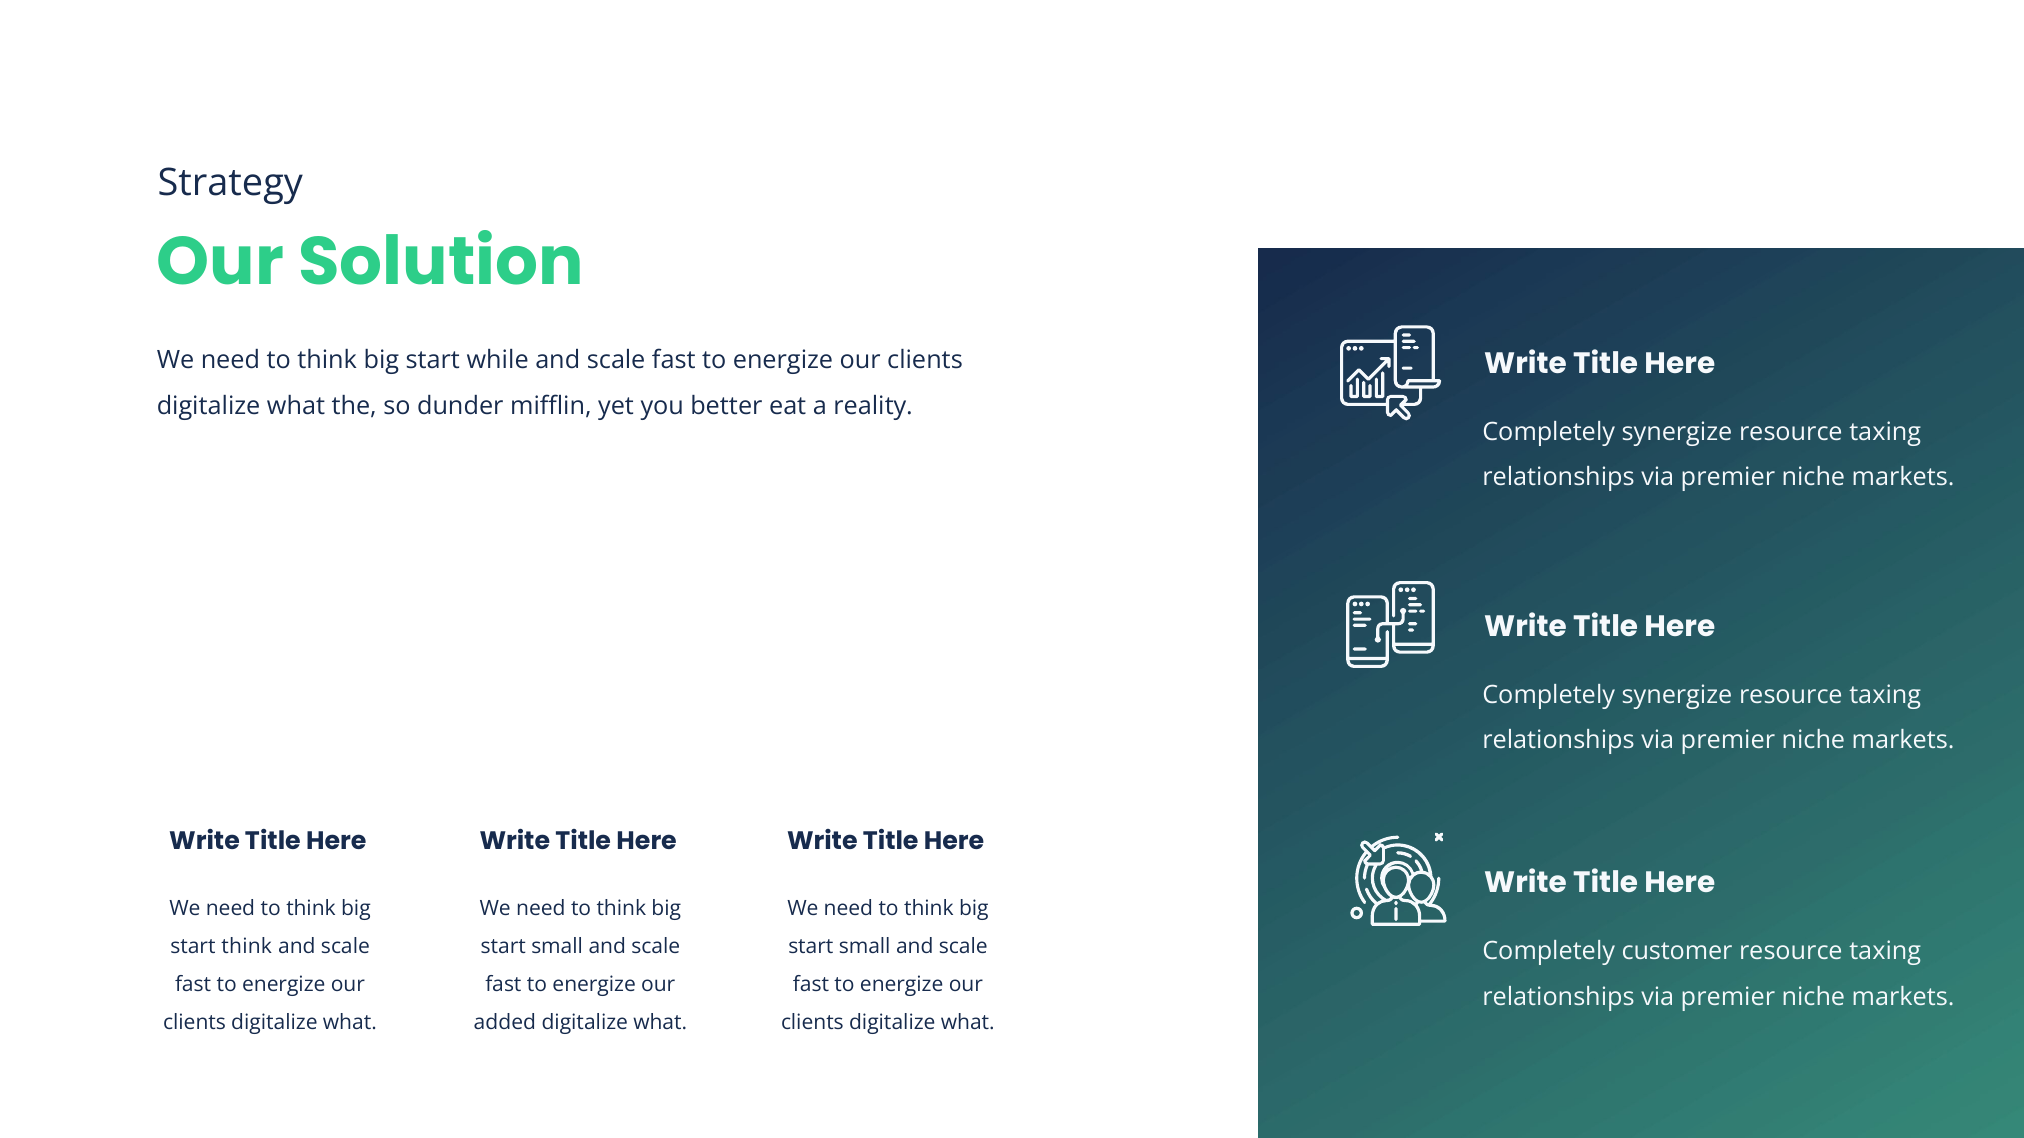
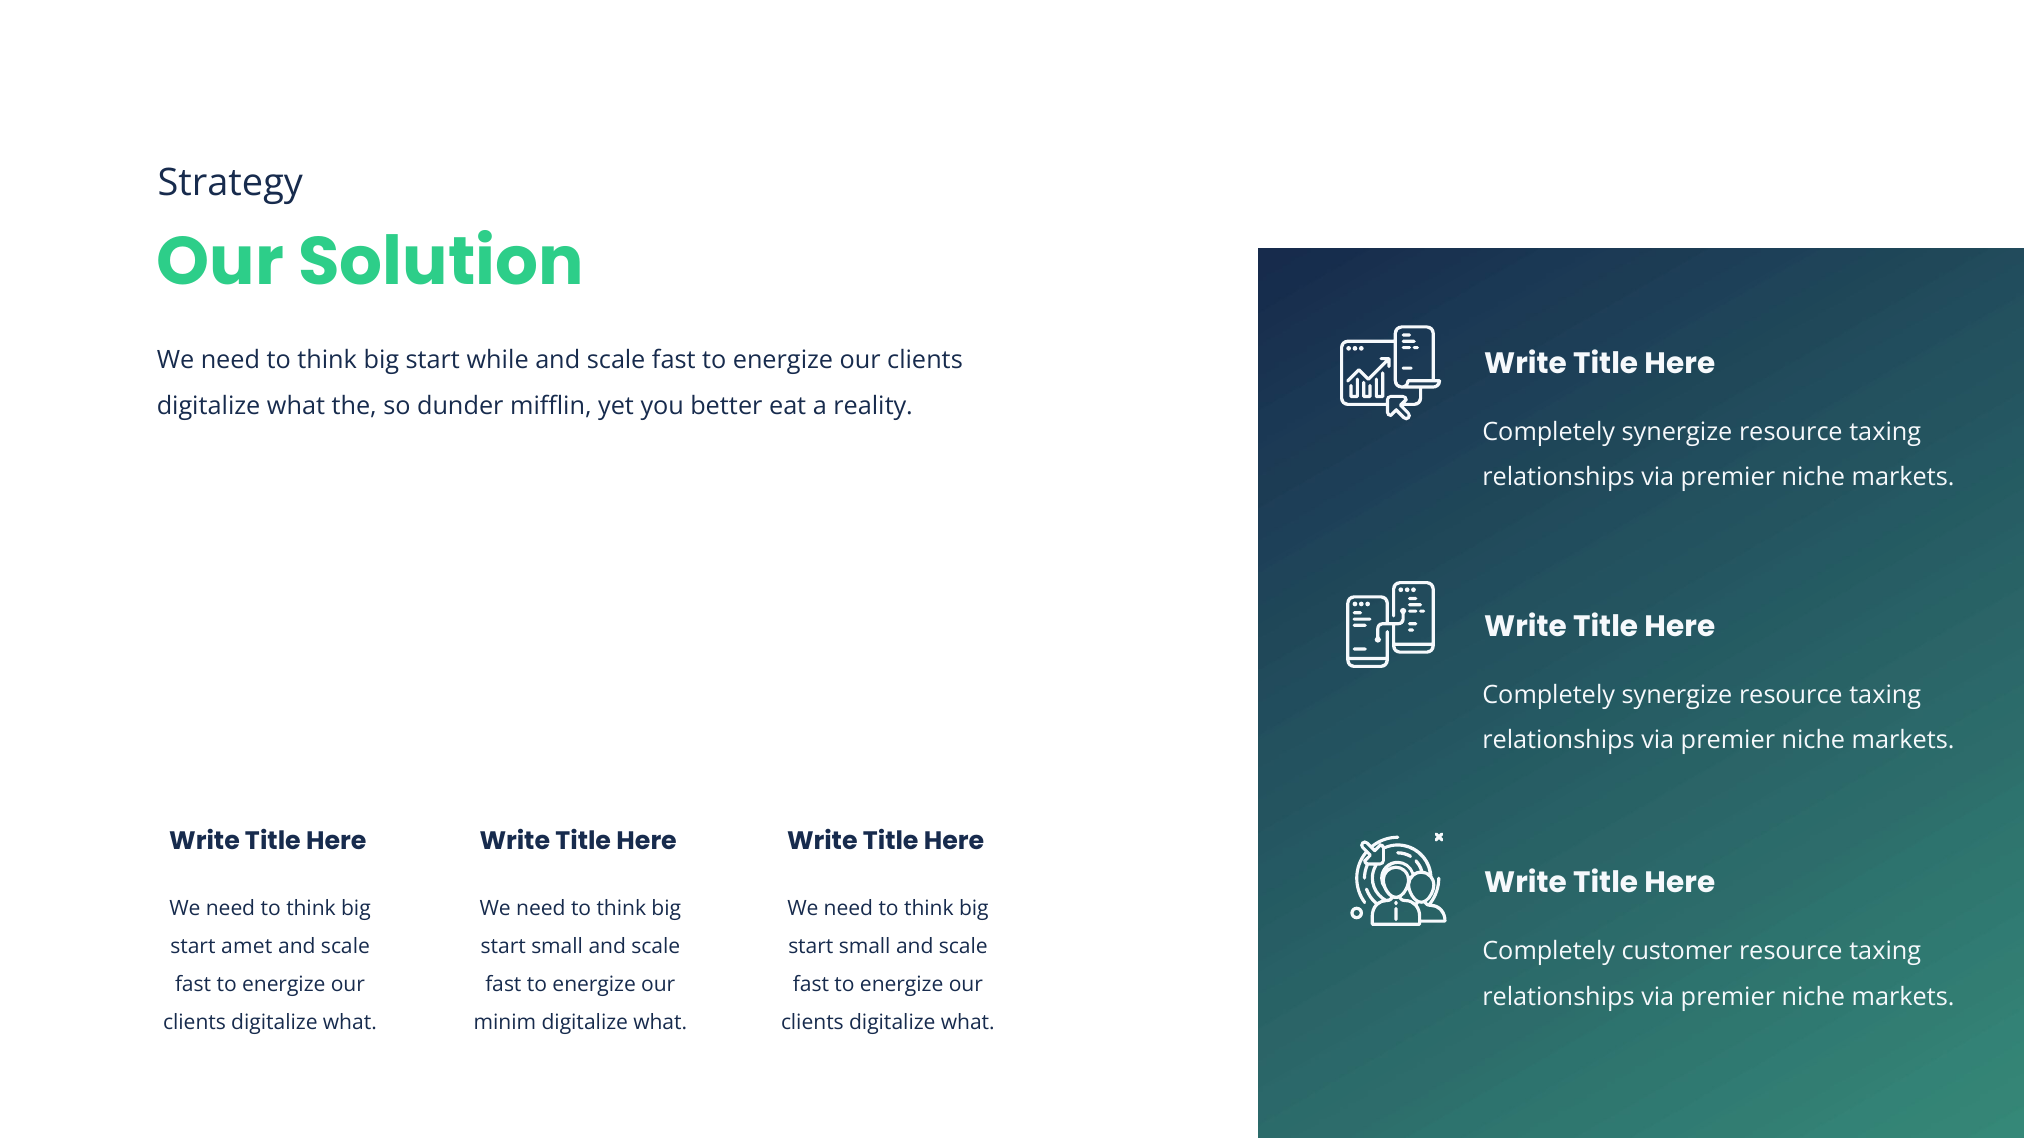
start think: think -> amet (247, 947)
added: added -> minim (505, 1023)
